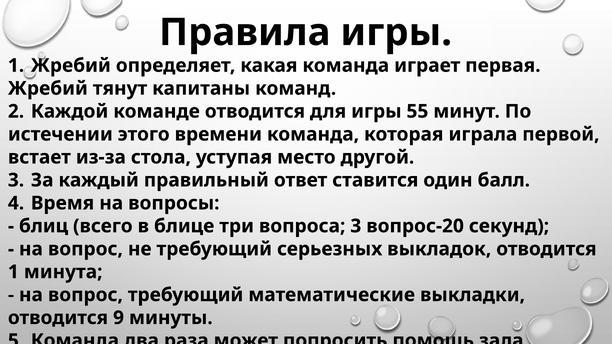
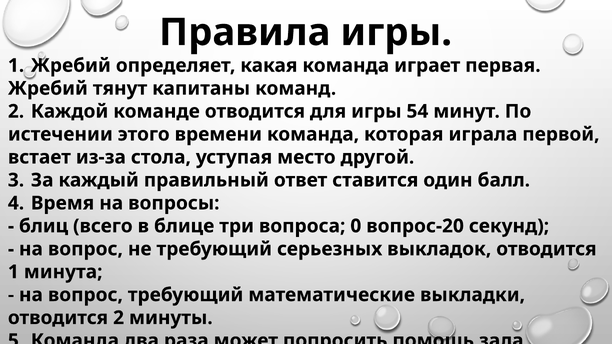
55: 55 -> 54 (417, 111)
вопроса 3: 3 -> 0 (356, 226)
отводится 9: 9 -> 2 (119, 318)
